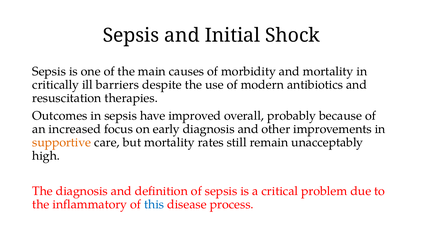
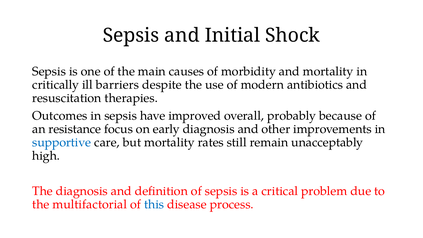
increased: increased -> resistance (75, 129)
supportive colour: orange -> blue (62, 142)
inflammatory: inflammatory -> multifactorial (90, 204)
